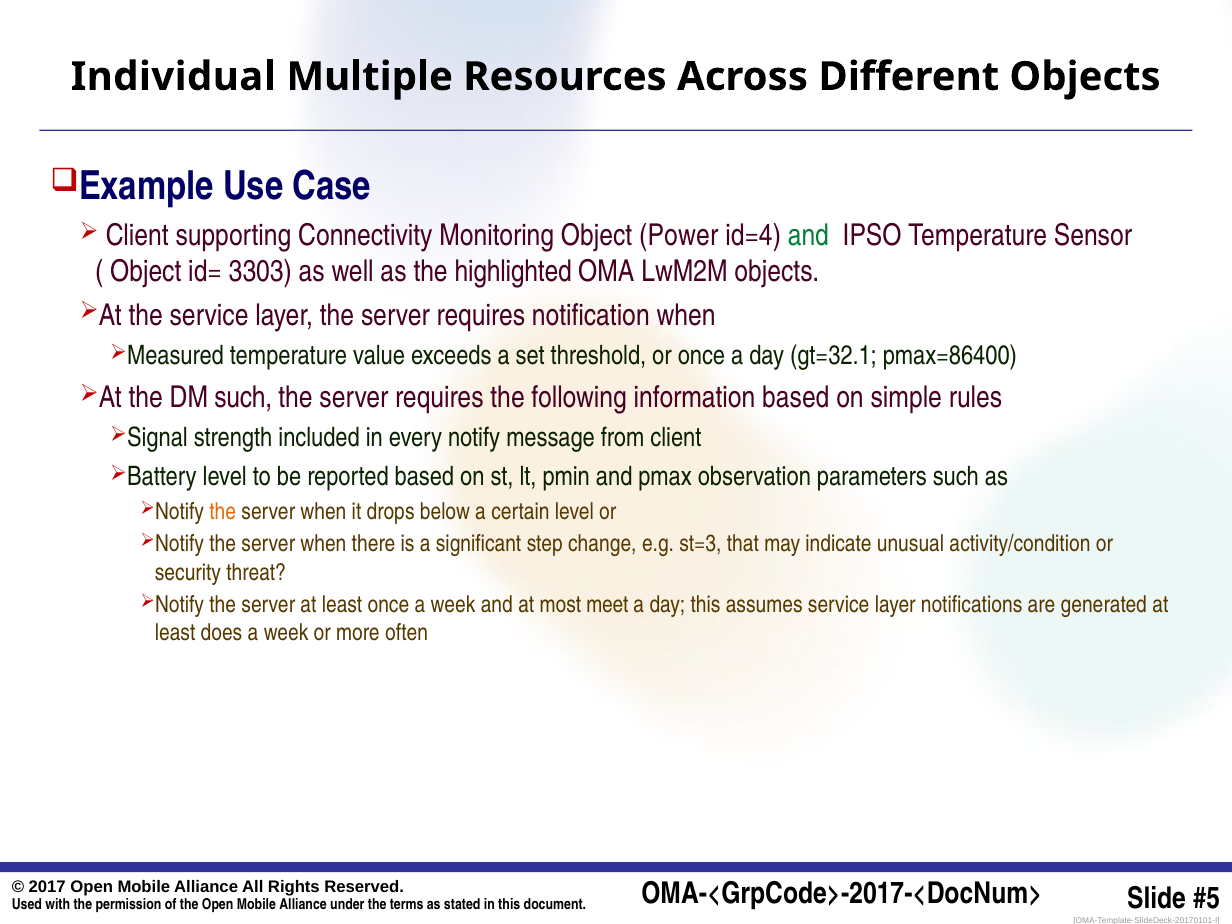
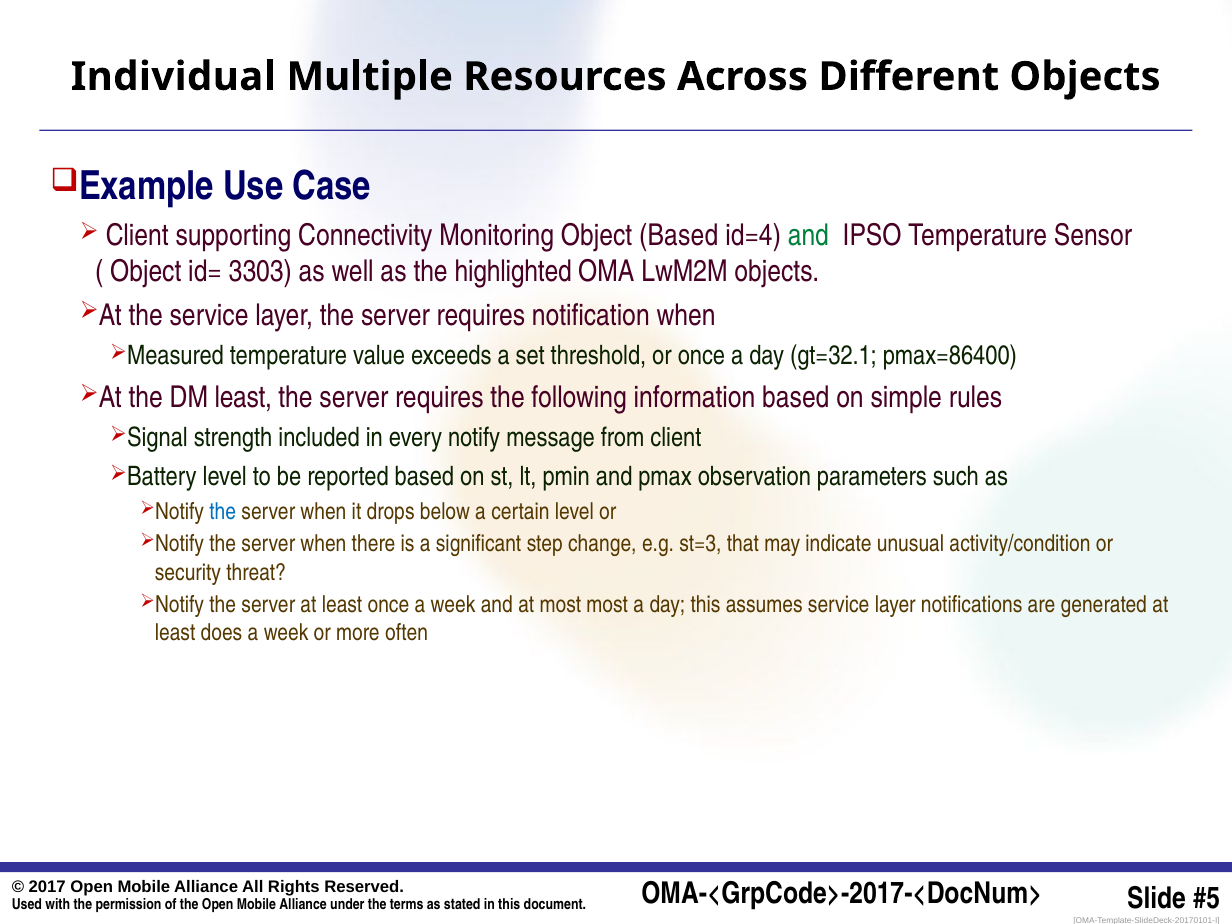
Object Power: Power -> Based (679, 236)
DM such: such -> least (243, 398)
the colour: orange -> blue (223, 511)
most meet: meet -> most (607, 605)
